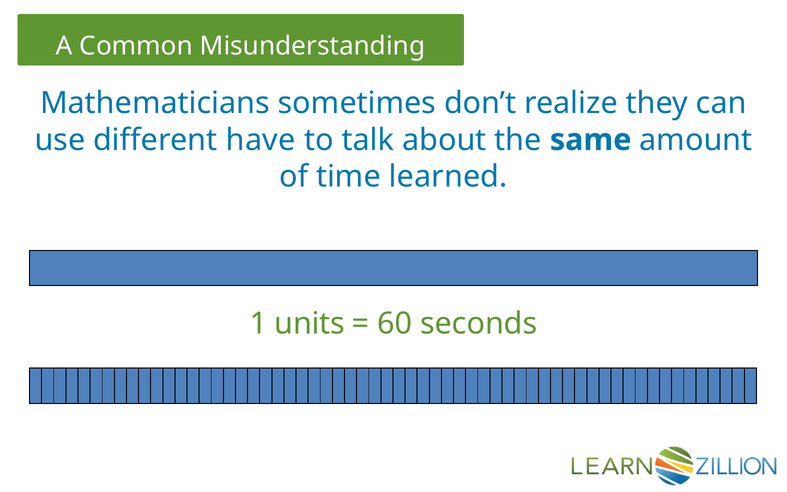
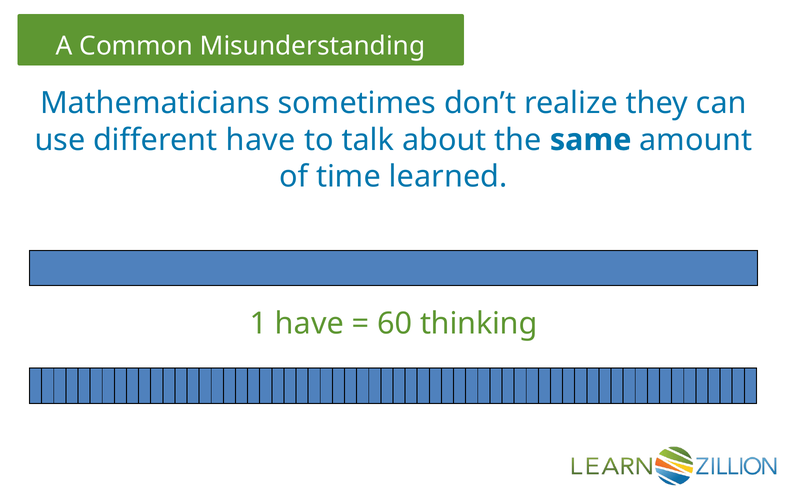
1 units: units -> have (309, 324)
seconds: seconds -> thinking (479, 324)
